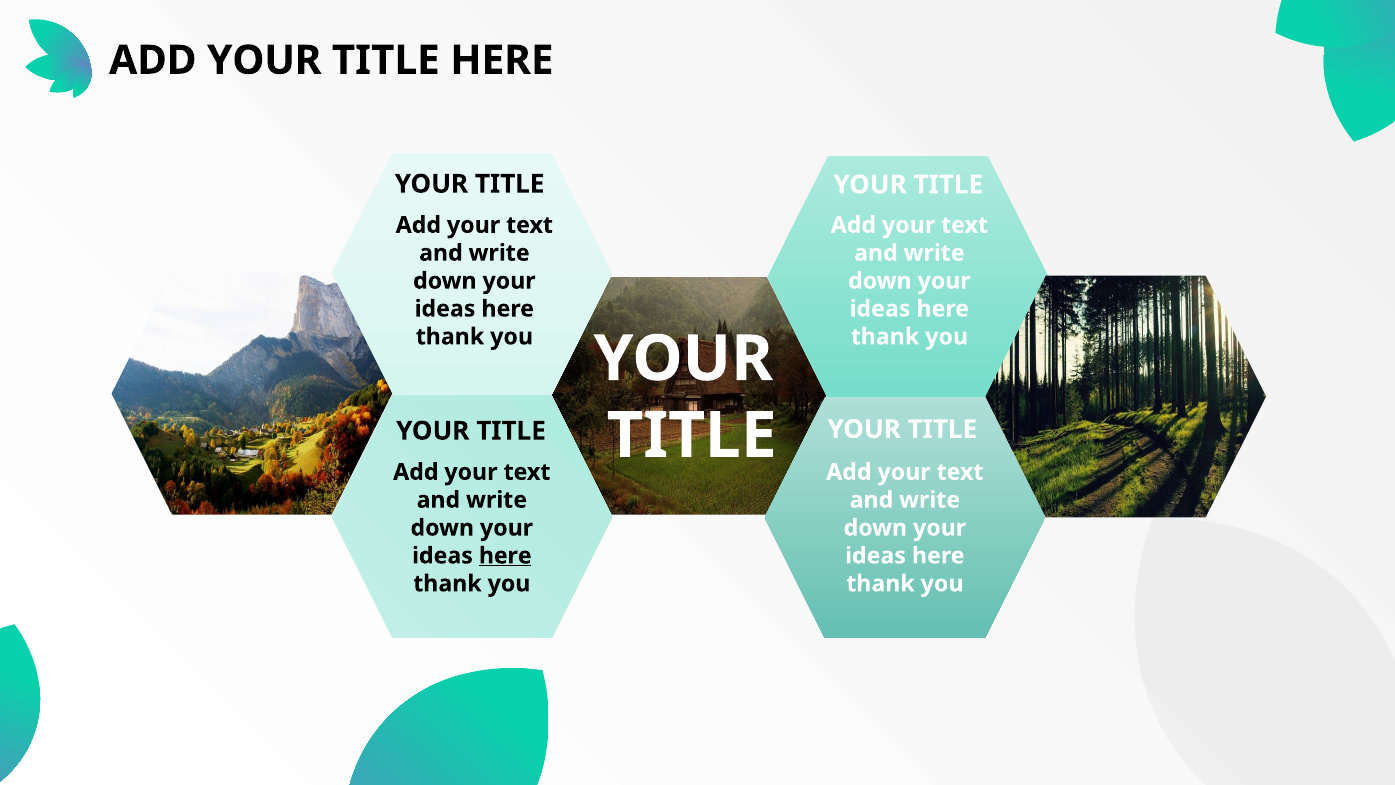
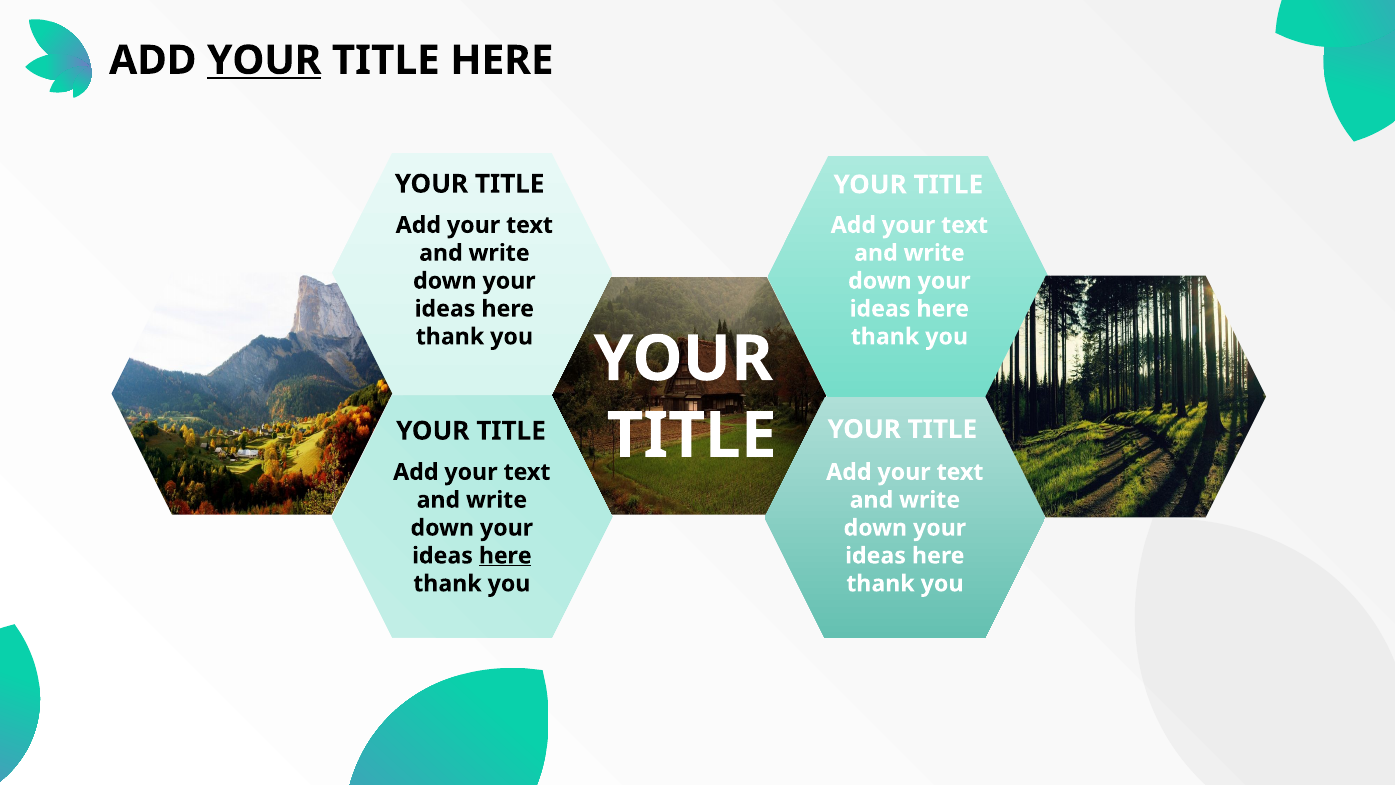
YOUR underline: none -> present (264, 60)
